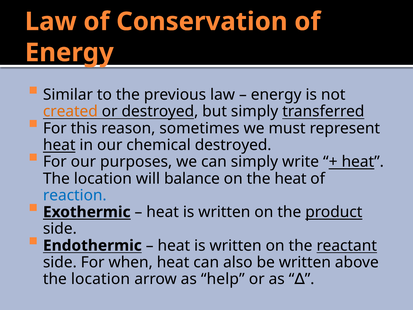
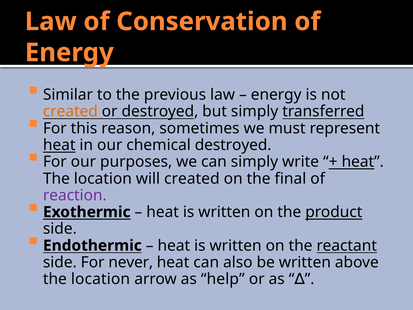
will balance: balance -> created (192, 178)
the heat: heat -> final (290, 178)
reaction colour: blue -> purple (75, 195)
when: when -> never (131, 262)
